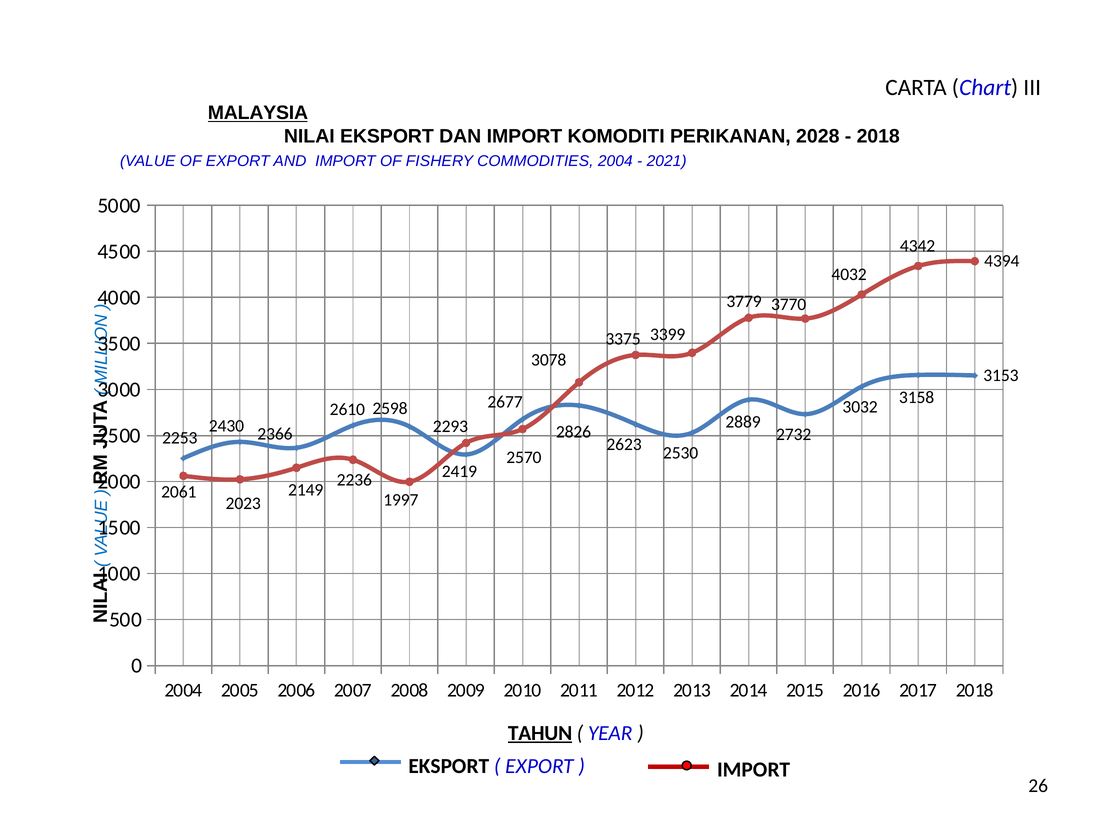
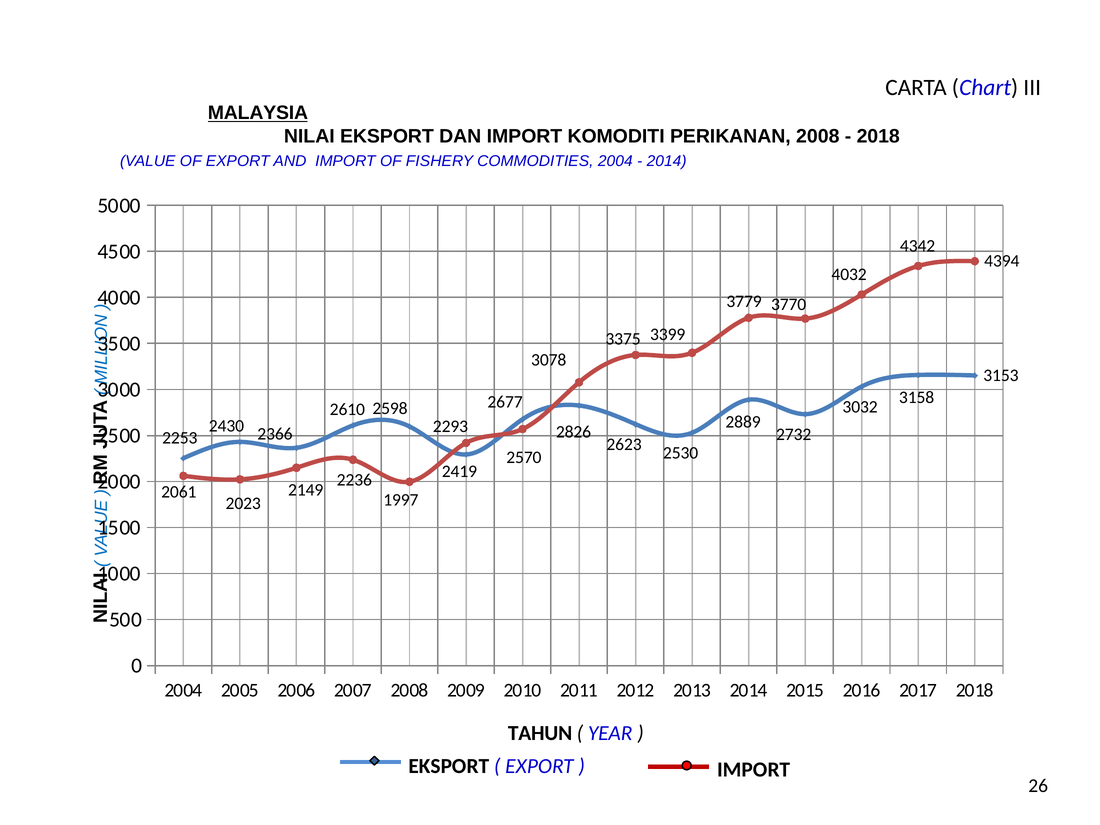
PERIKANAN 2028: 2028 -> 2008 (818, 136)
2021: 2021 -> 2014 (667, 161)
TAHUN underline: present -> none (540, 733)
